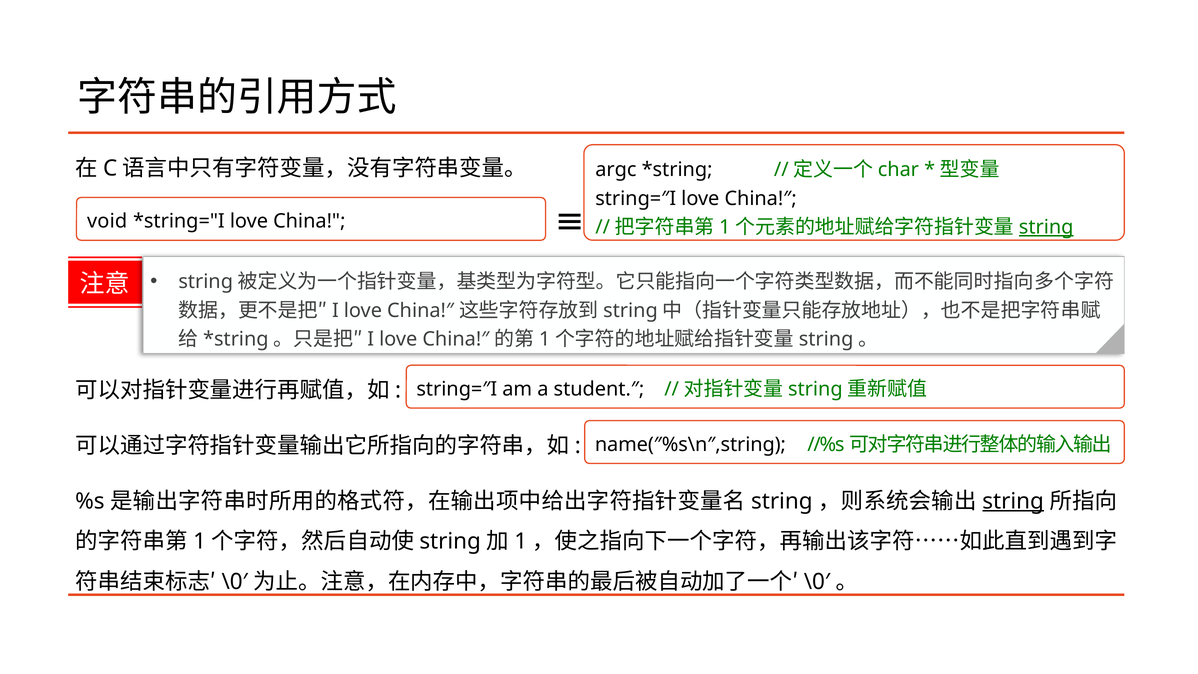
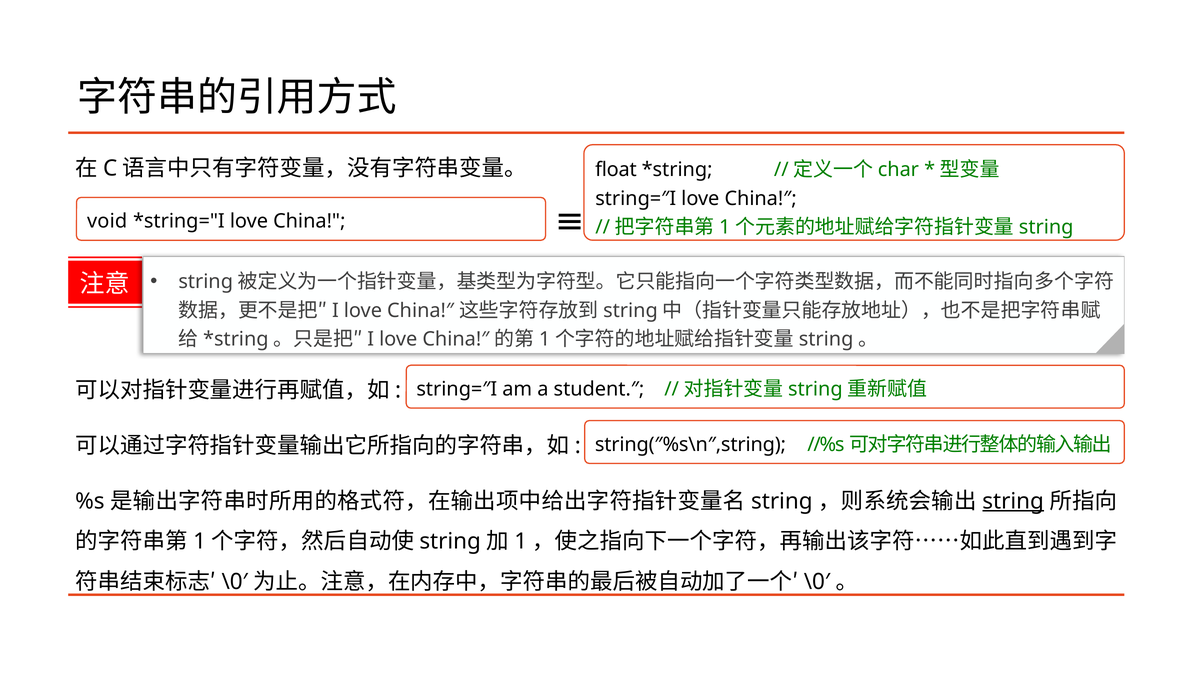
argc: argc -> float (616, 170)
string underline: present -> none (1046, 227)
name(″%s\n″,string: name(″%s\n″,string -> string(″%s\n″,string (690, 444)
